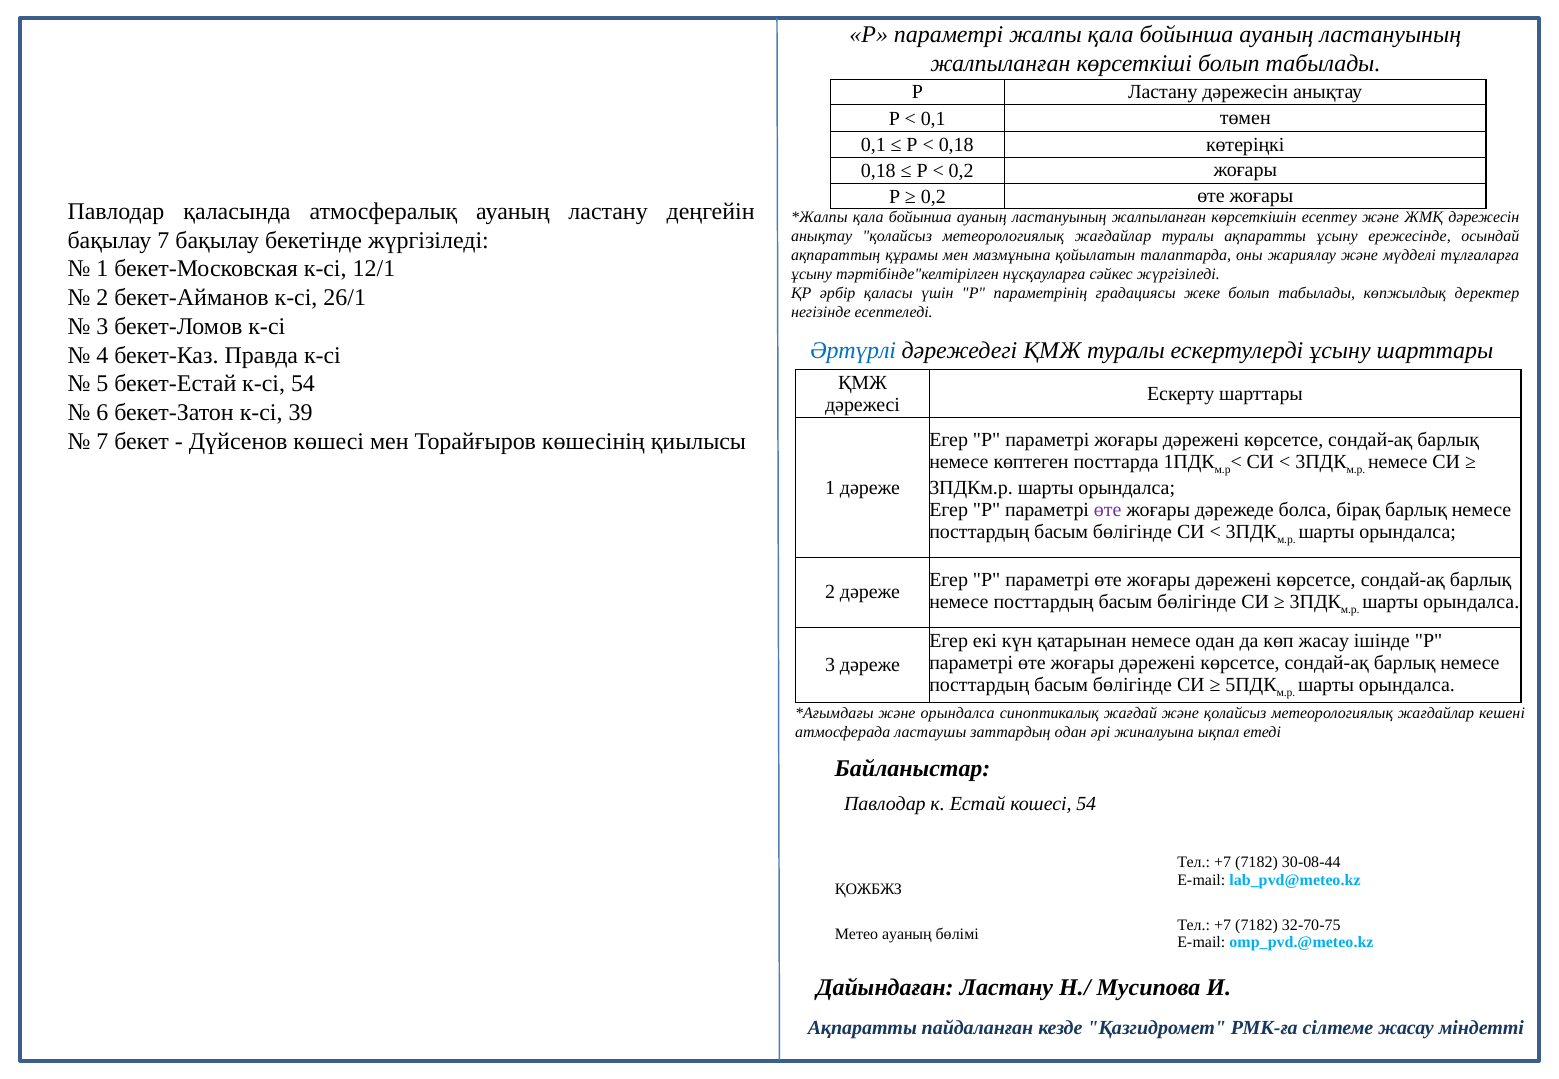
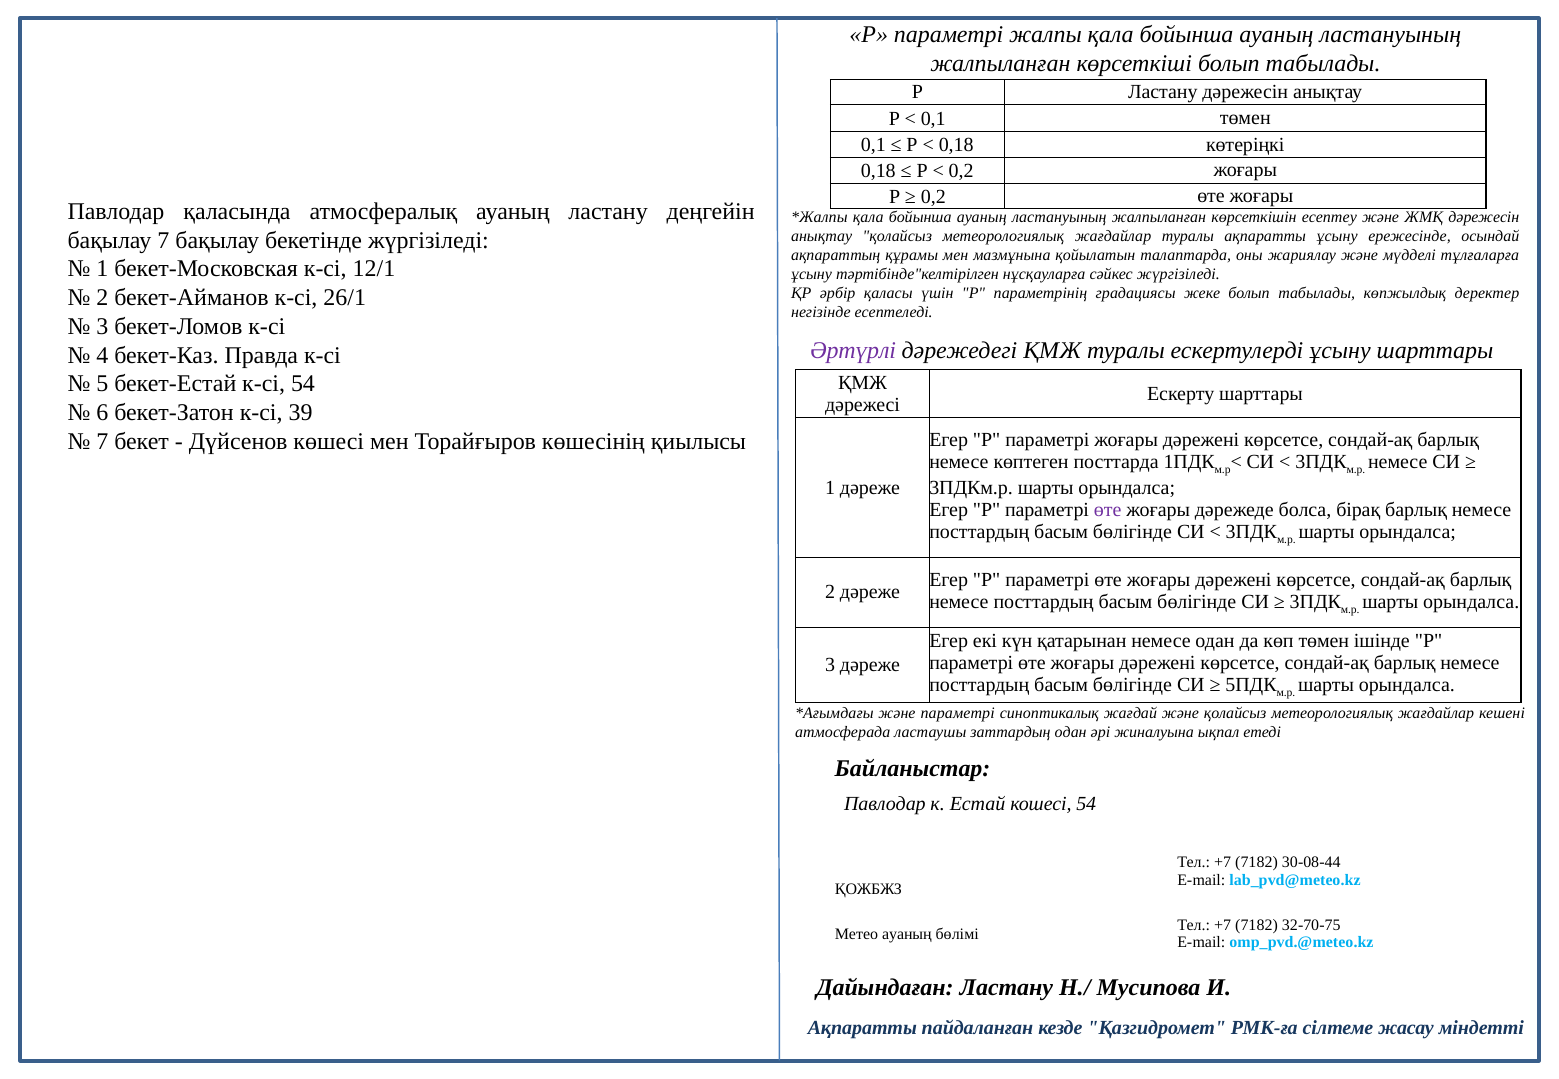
Әртүрлі colour: blue -> purple (853, 351)
көп жасау: жасау -> төмен (1324, 641)
және орындалса: орындалса -> параметрі (958, 713)
